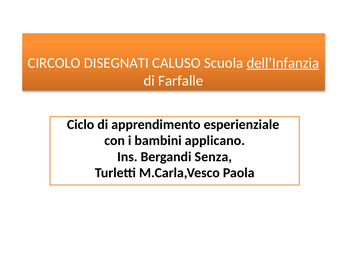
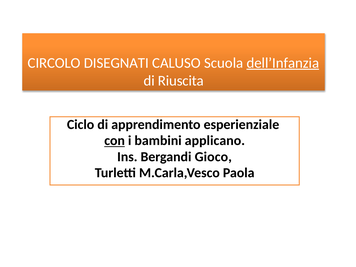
Farfalle: Farfalle -> Riuscita (181, 81)
con underline: none -> present (115, 141)
Senza: Senza -> Gioco (213, 157)
